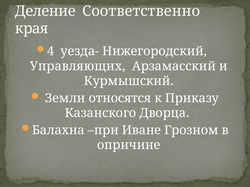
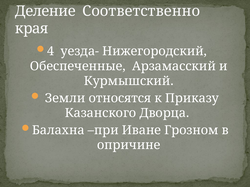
Управляющих: Управляющих -> Обеспеченные (78, 66)
